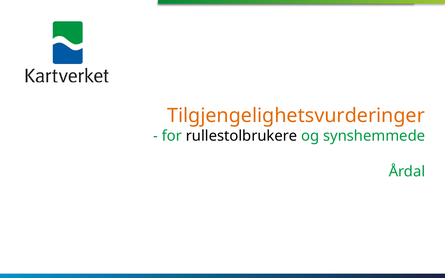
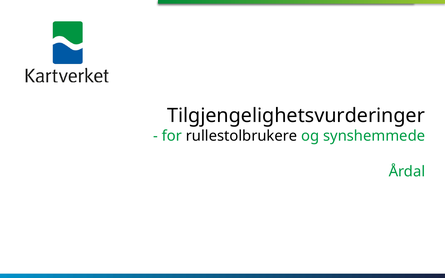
Tilgjengelighetsvurderinger colour: orange -> black (296, 116)
